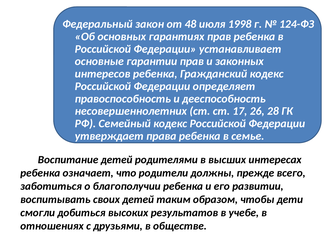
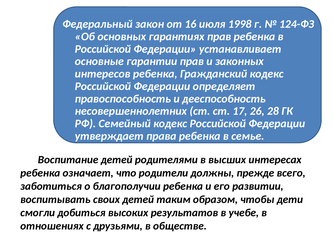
48: 48 -> 16 (190, 24)
